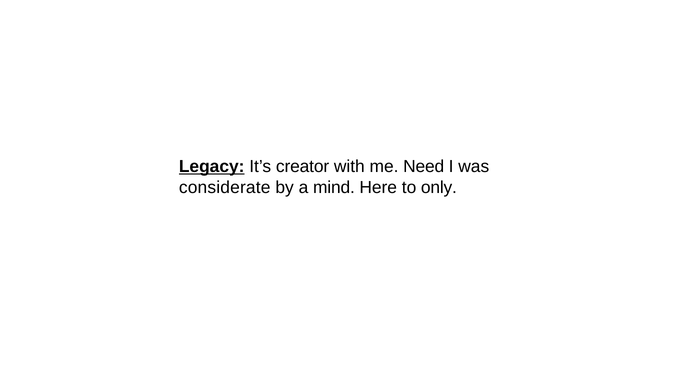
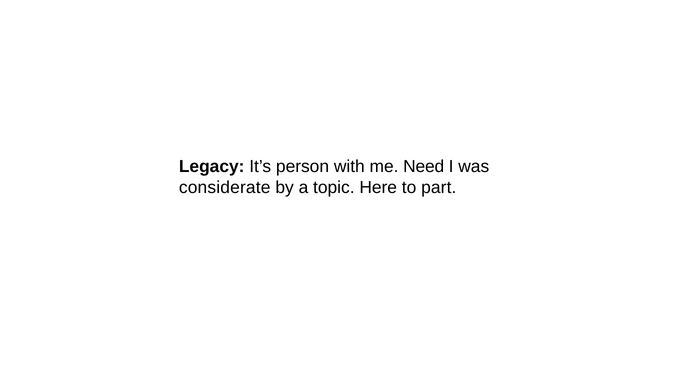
Legacy underline: present -> none (212, 167)
creator: creator -> person (303, 167)
mind: mind -> topic (334, 187)
only: only -> part (439, 187)
